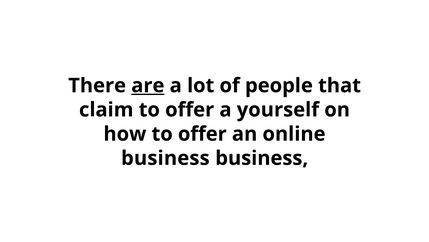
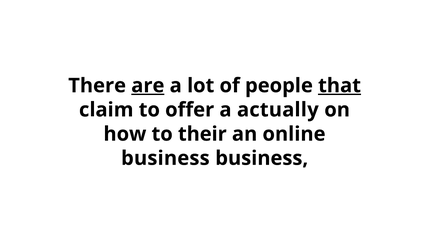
that underline: none -> present (340, 85)
yourself: yourself -> actually (278, 109)
how to offer: offer -> their (202, 134)
